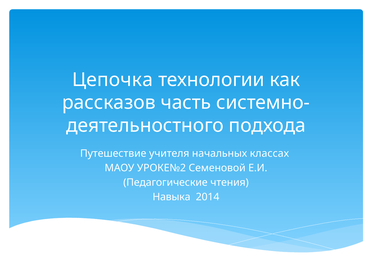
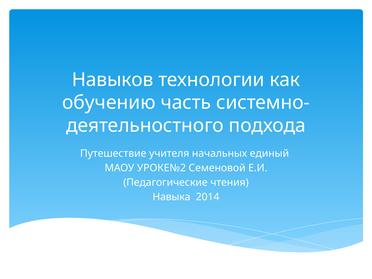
Цепочка: Цепочка -> Навыков (113, 80)
рассказов: рассказов -> обучению (109, 103)
классах: классах -> единый (269, 153)
